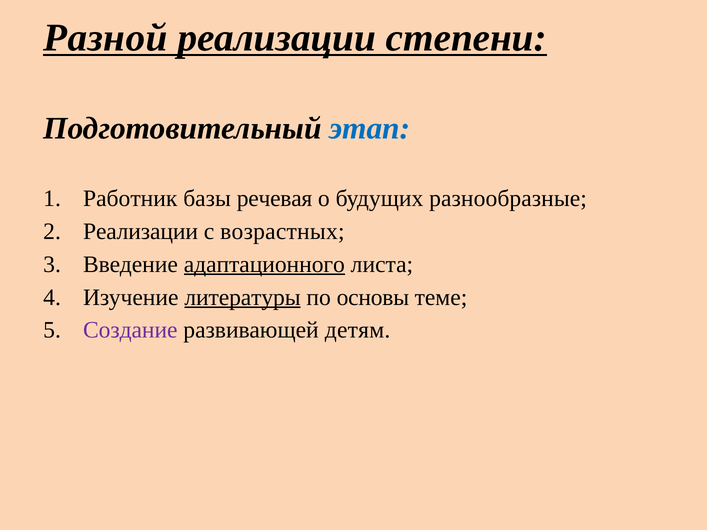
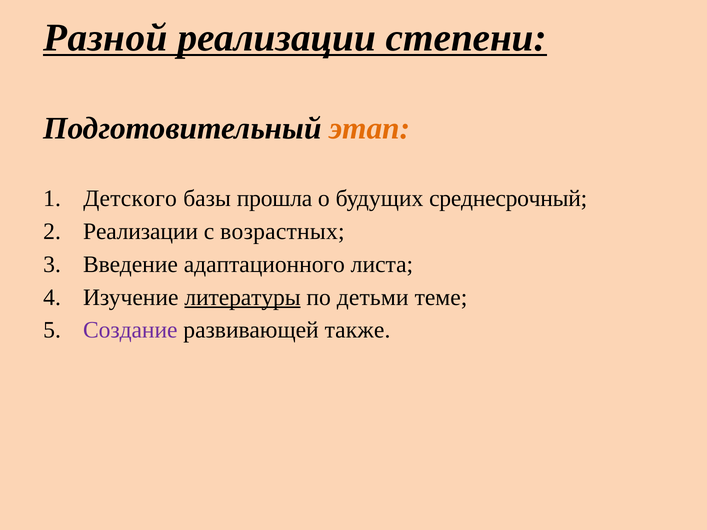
этап colour: blue -> orange (370, 128)
Работник: Работник -> Детского (130, 198)
речевая: речевая -> прошла (275, 198)
разнообразные: разнообразные -> среднесрочный (508, 198)
адаптационного underline: present -> none (264, 264)
основы: основы -> детьми (373, 297)
детям: детям -> также (358, 330)
